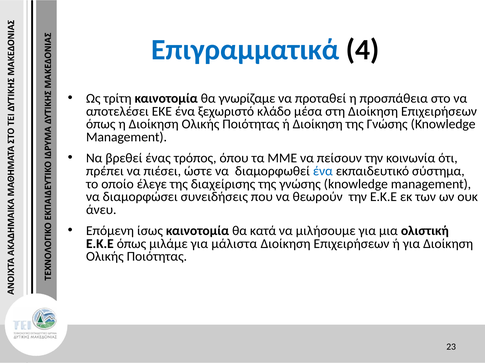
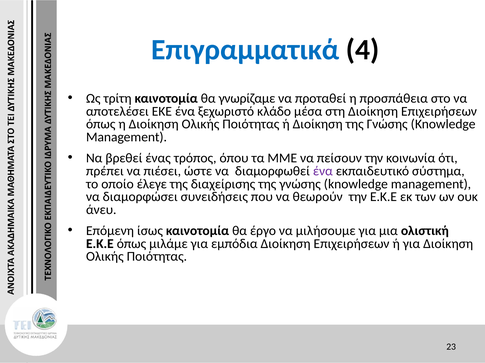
ένα colour: blue -> purple (323, 171)
κατά: κατά -> έργο (263, 231)
μάλιστα: μάλιστα -> εμπόδια (234, 244)
